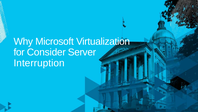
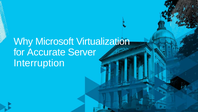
Consider: Consider -> Accurate (46, 52)
